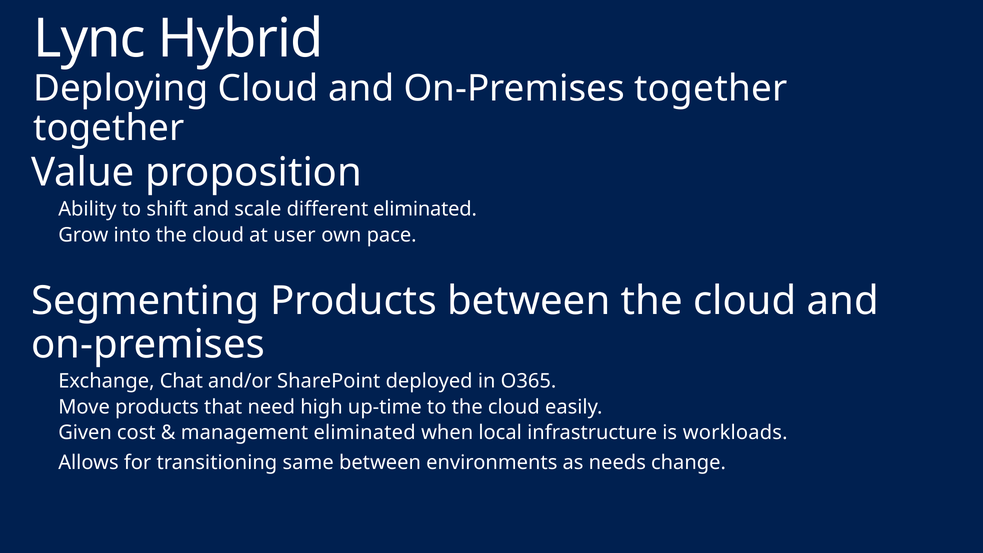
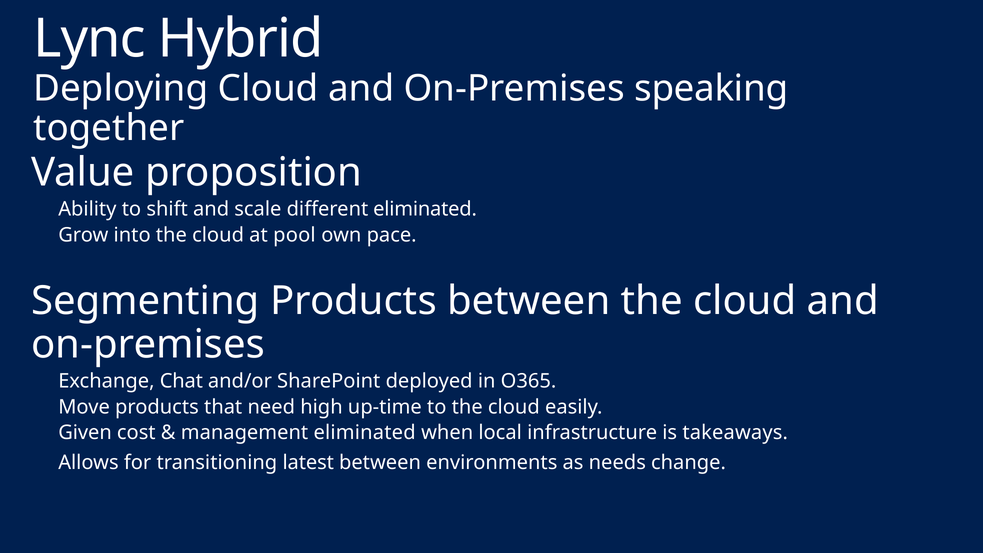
On-Premises together: together -> speaking (711, 88)
user: user -> pool (294, 235)
workloads: workloads -> takeaways (735, 432)
same: same -> latest (308, 462)
